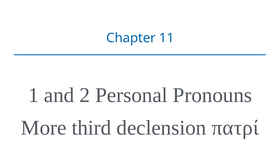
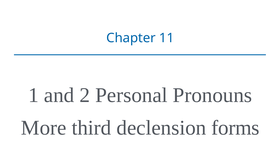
πατρί: πατρί -> forms (235, 128)
